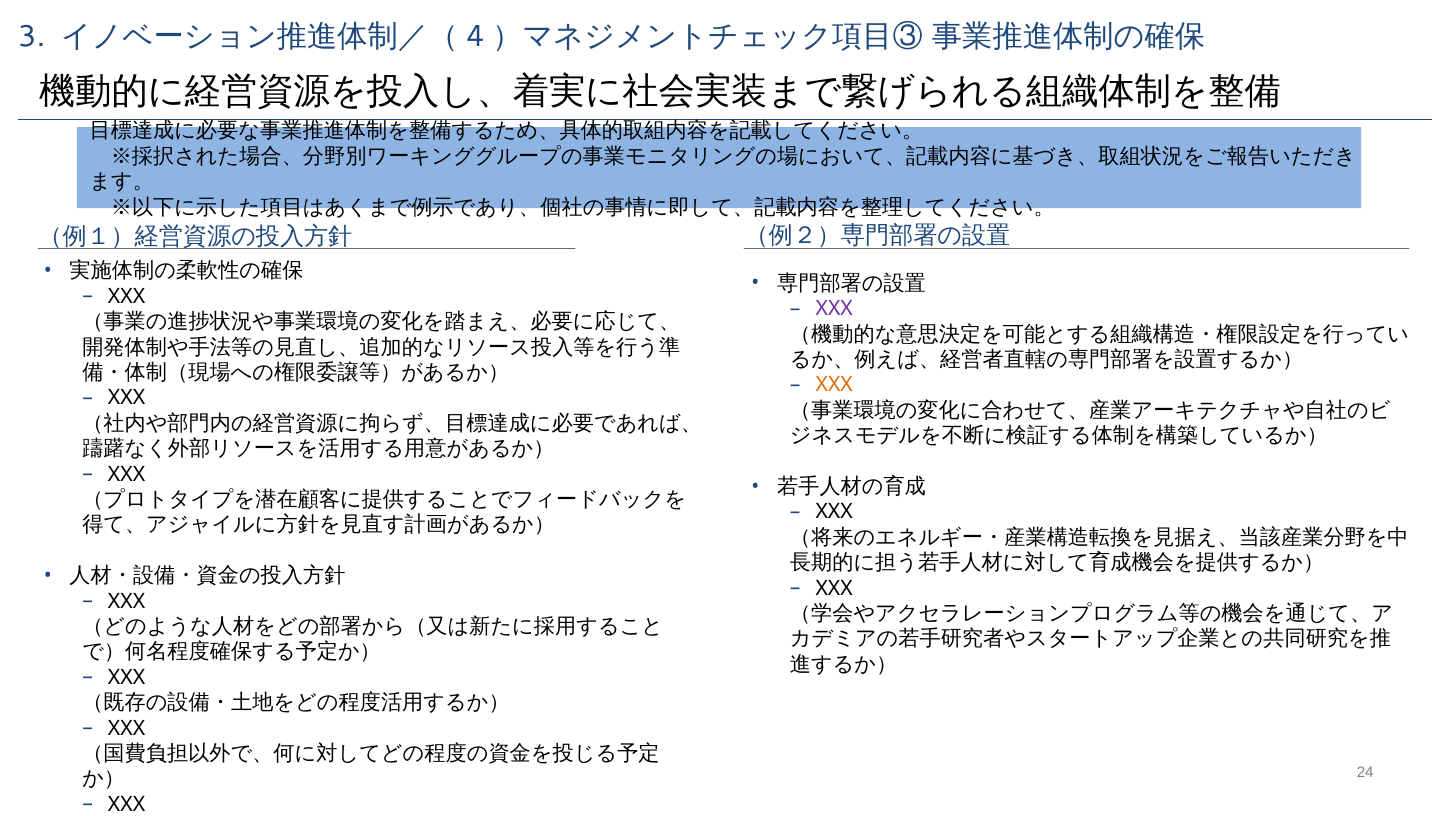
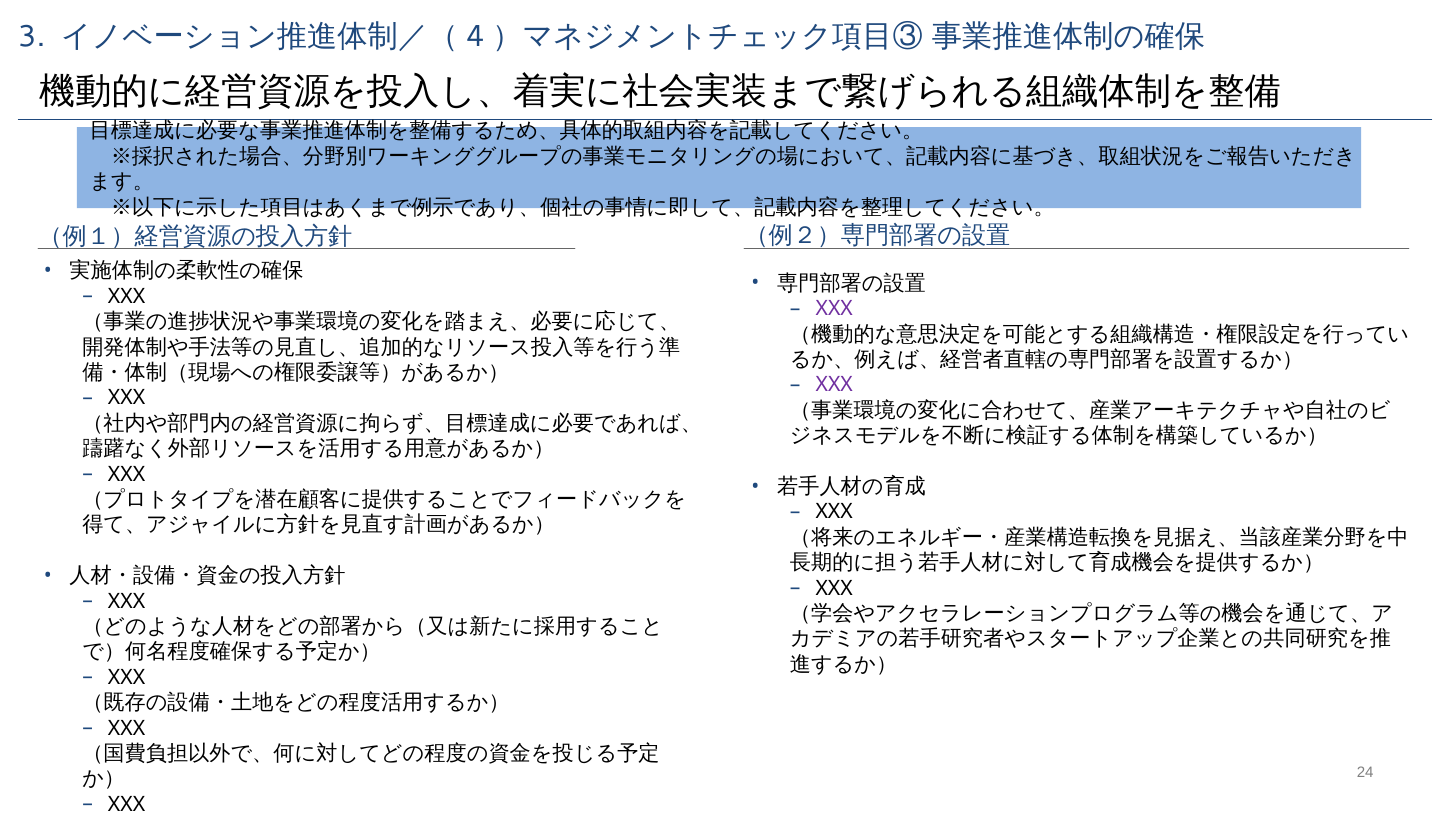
XXX colour: orange -> purple (834, 385)
